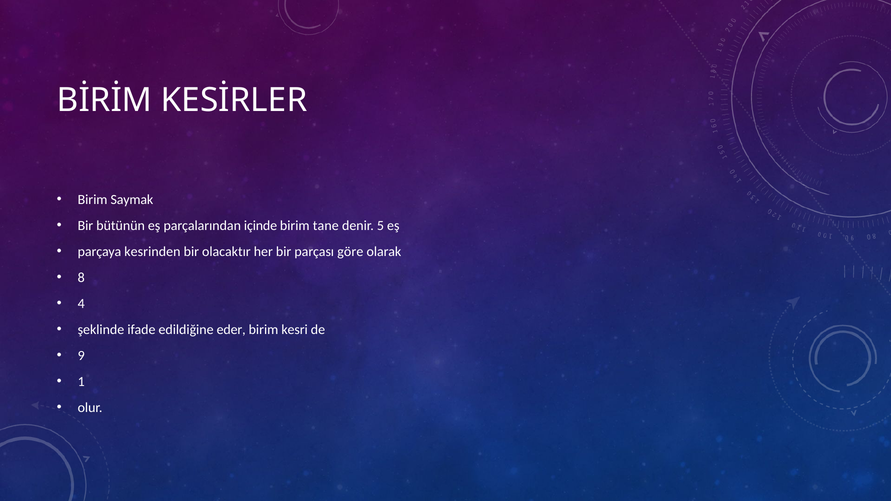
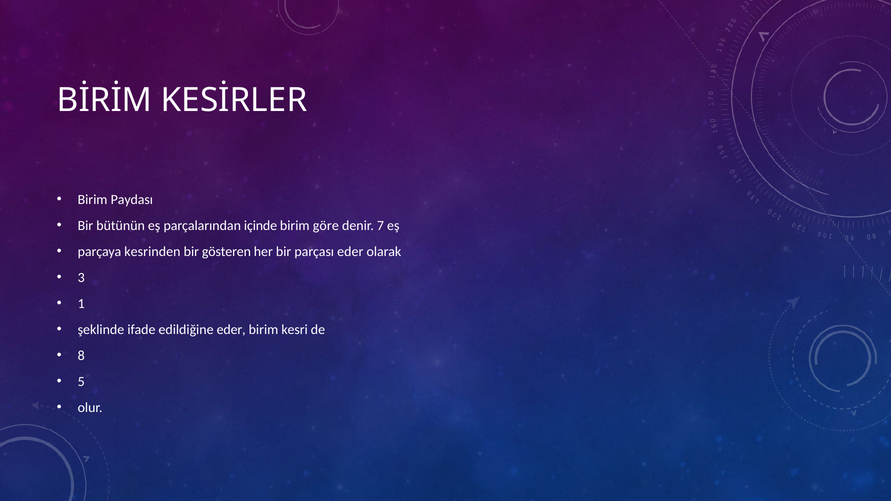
Saymak: Saymak -> Paydası (132, 200)
tane: tane -> göre (326, 226)
5: 5 -> 7 (380, 226)
olacaktır: olacaktır -> gösteren (226, 252)
parçası göre: göre -> eder (350, 252)
8: 8 -> 3 (81, 278)
4: 4 -> 1 (81, 304)
9: 9 -> 8 (81, 356)
1: 1 -> 5 (81, 382)
